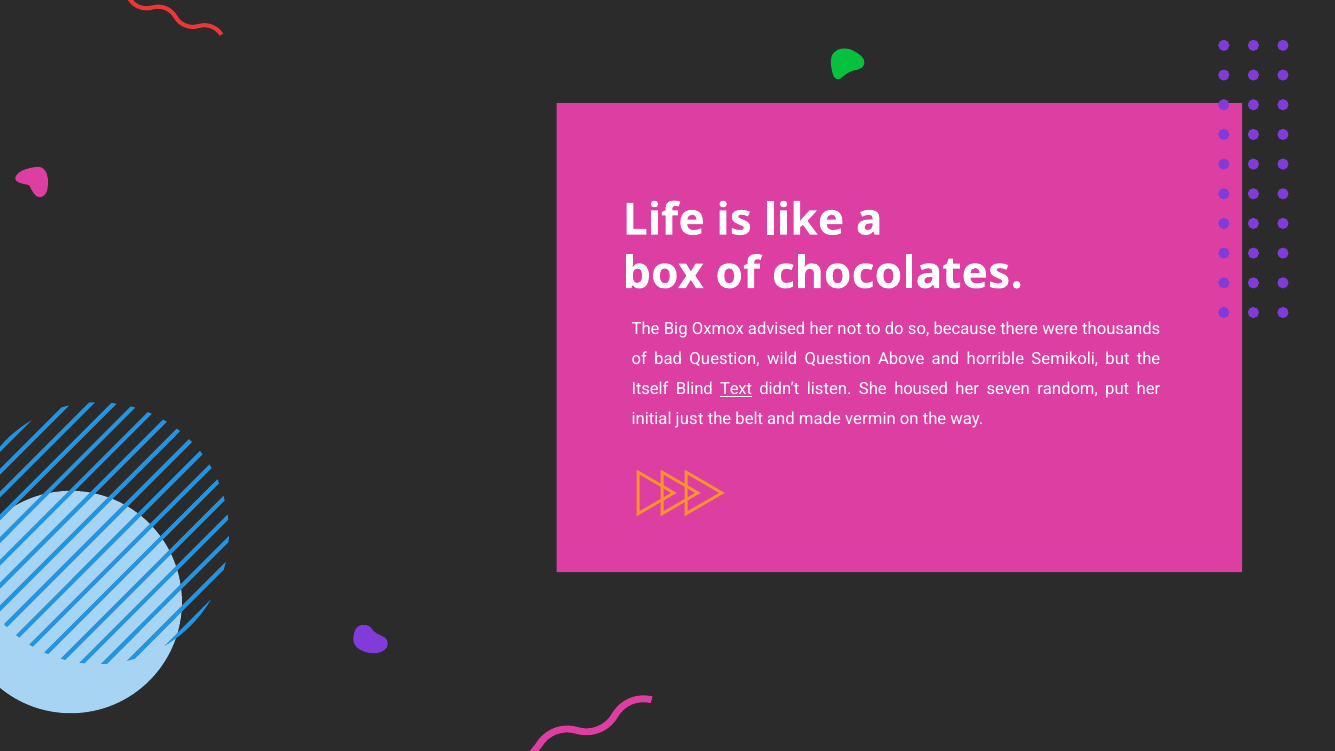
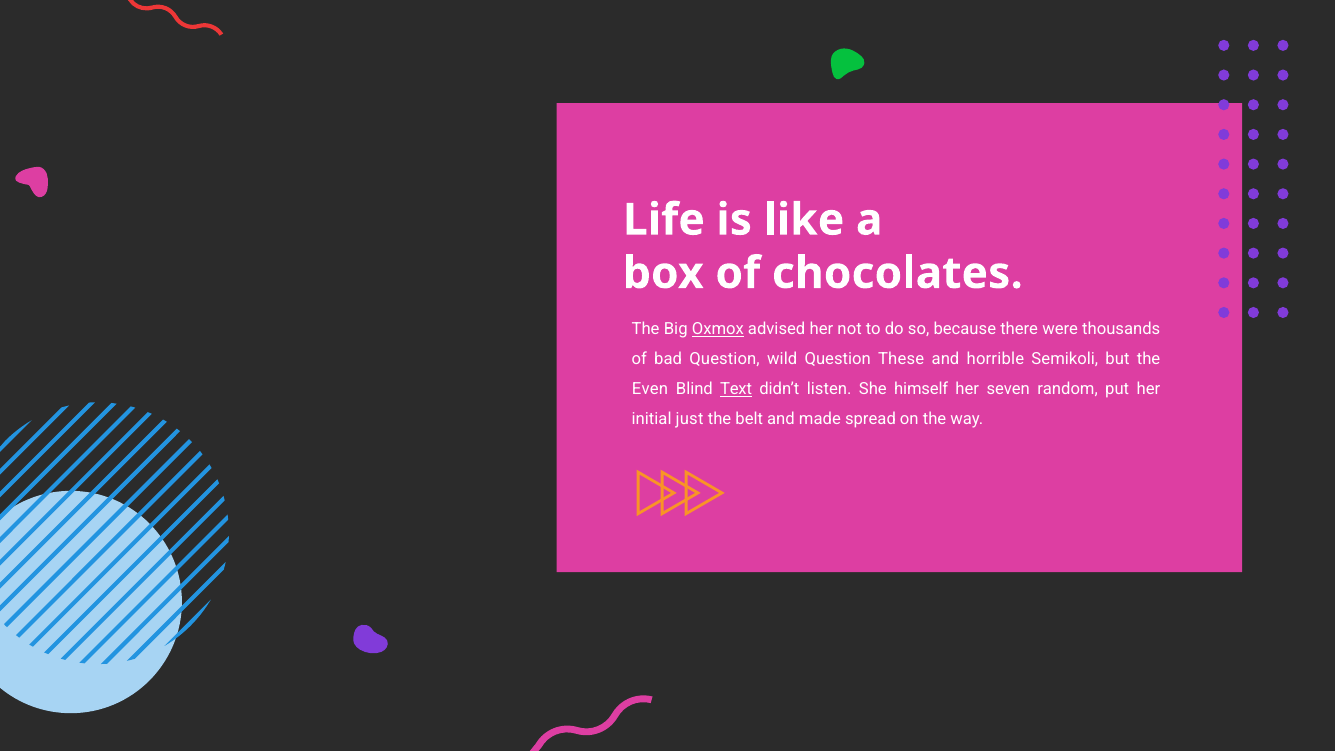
Oxmox underline: none -> present (718, 329)
Above: Above -> These (901, 359)
Itself: Itself -> Even (650, 389)
housed: housed -> himself (921, 389)
vermin: vermin -> spread (870, 419)
